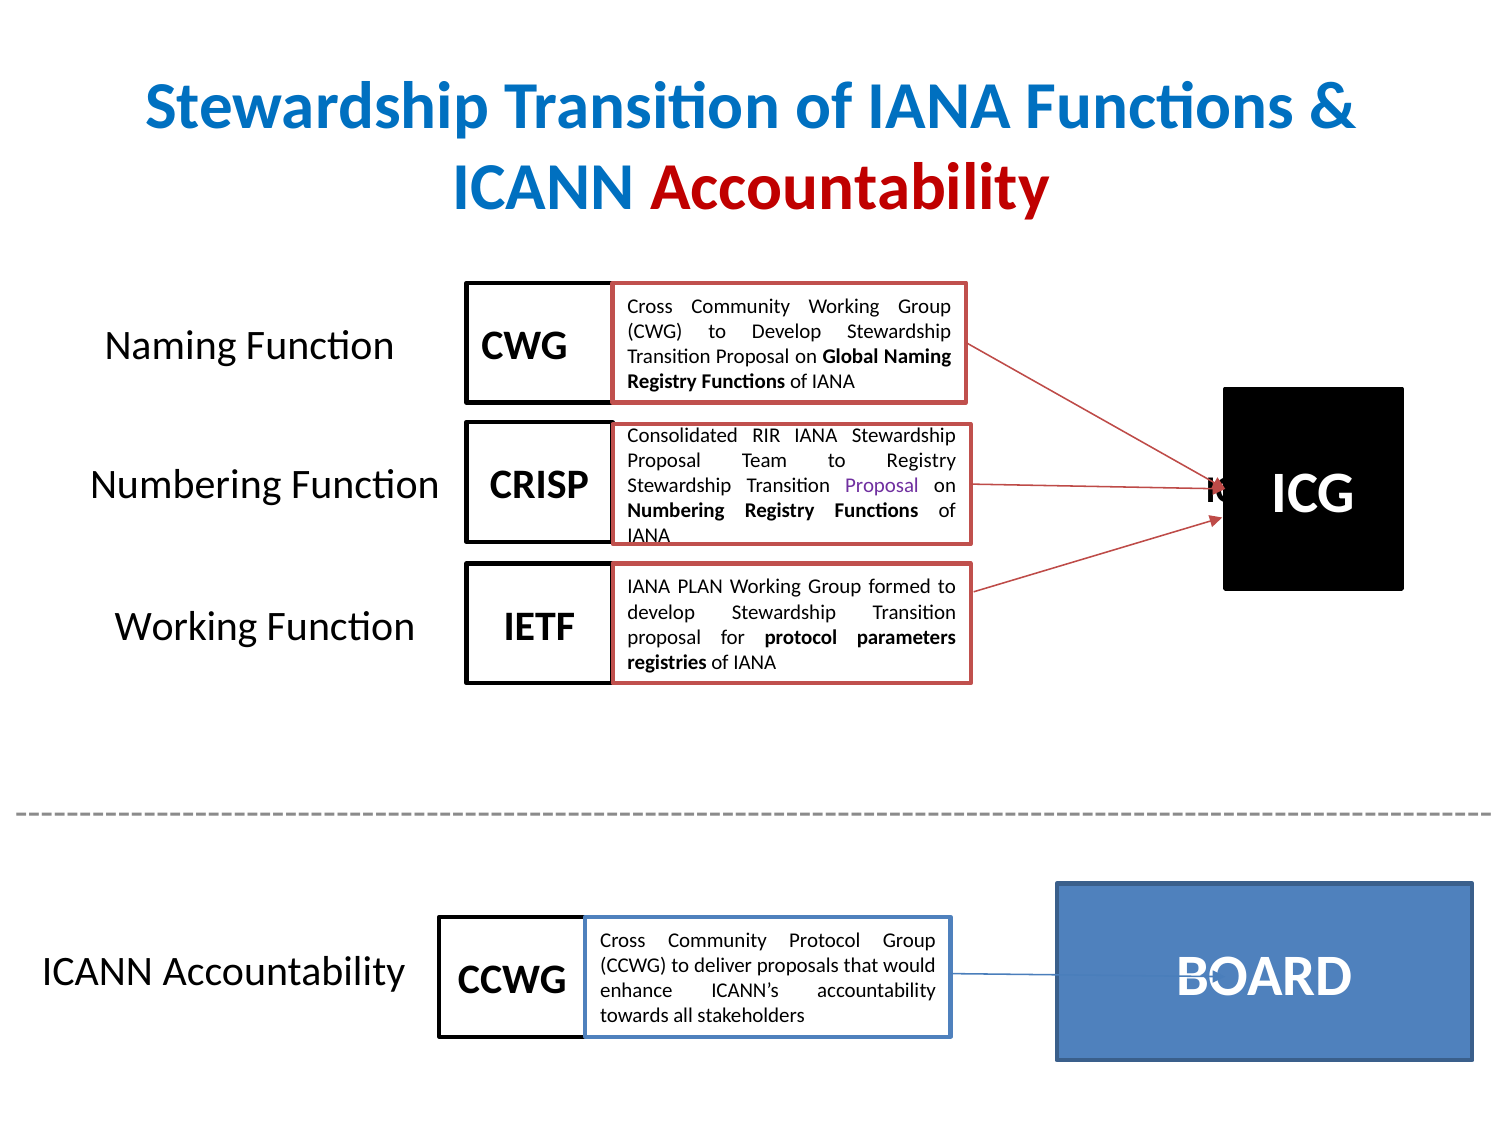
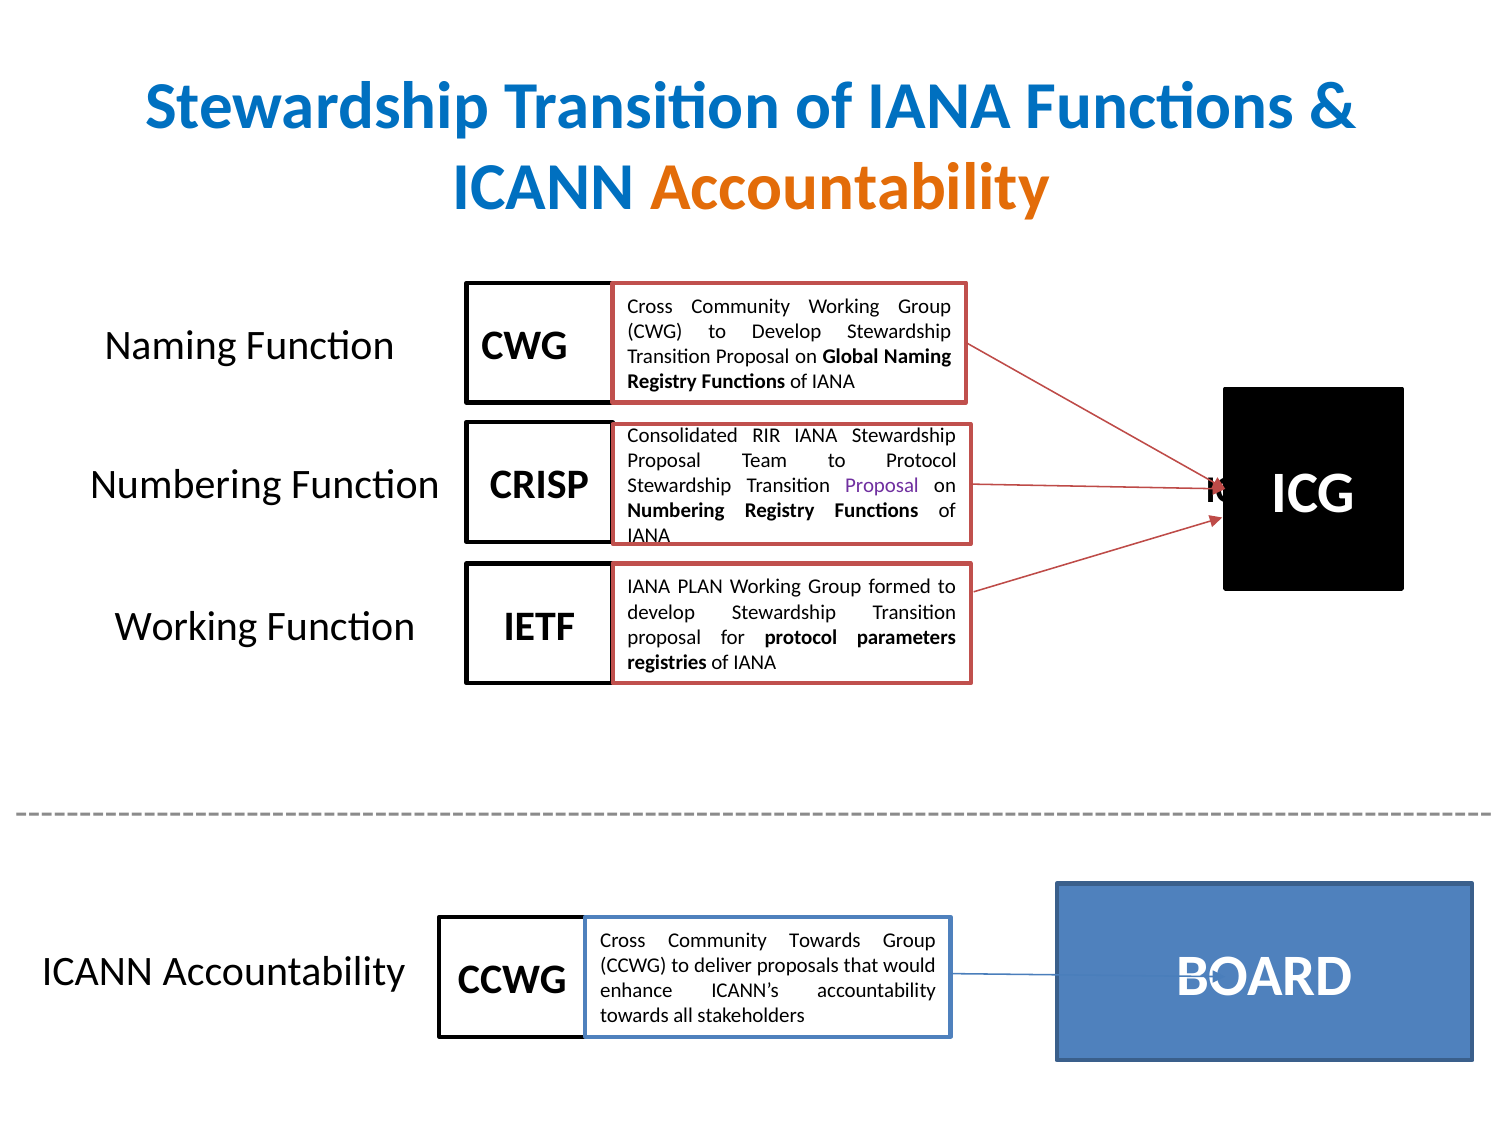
Accountability colour: red -> orange (850, 187)
to Registry: Registry -> Protocol (921, 460)
Community Protocol: Protocol -> Towards (825, 940)
